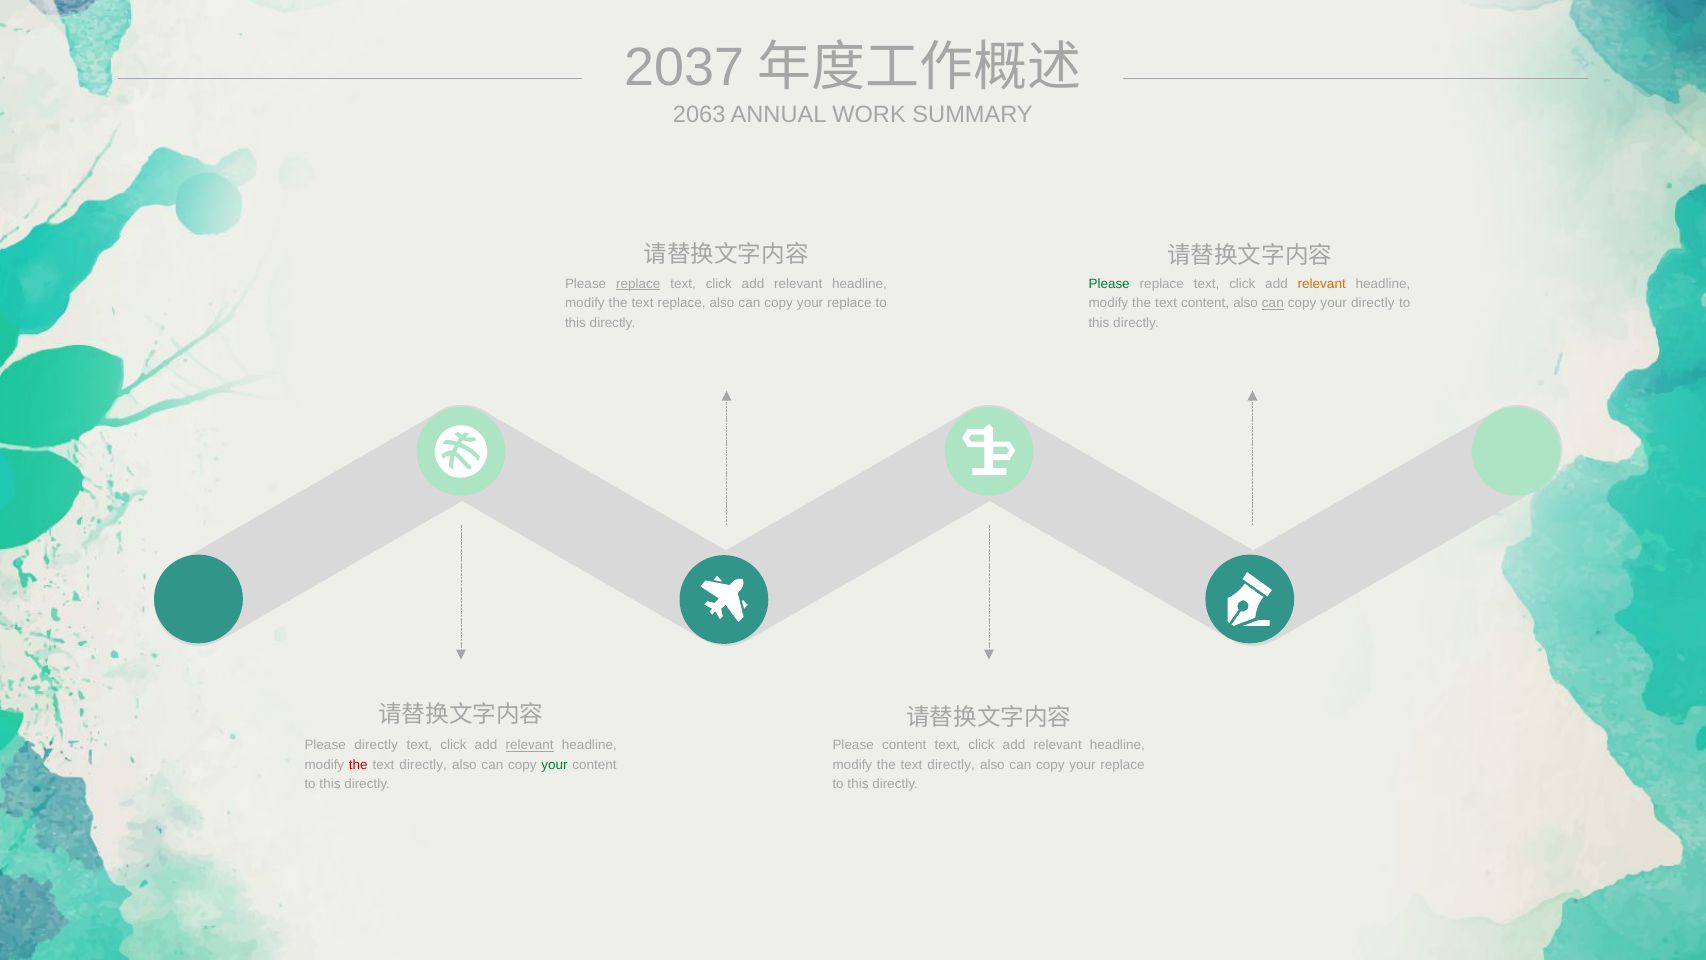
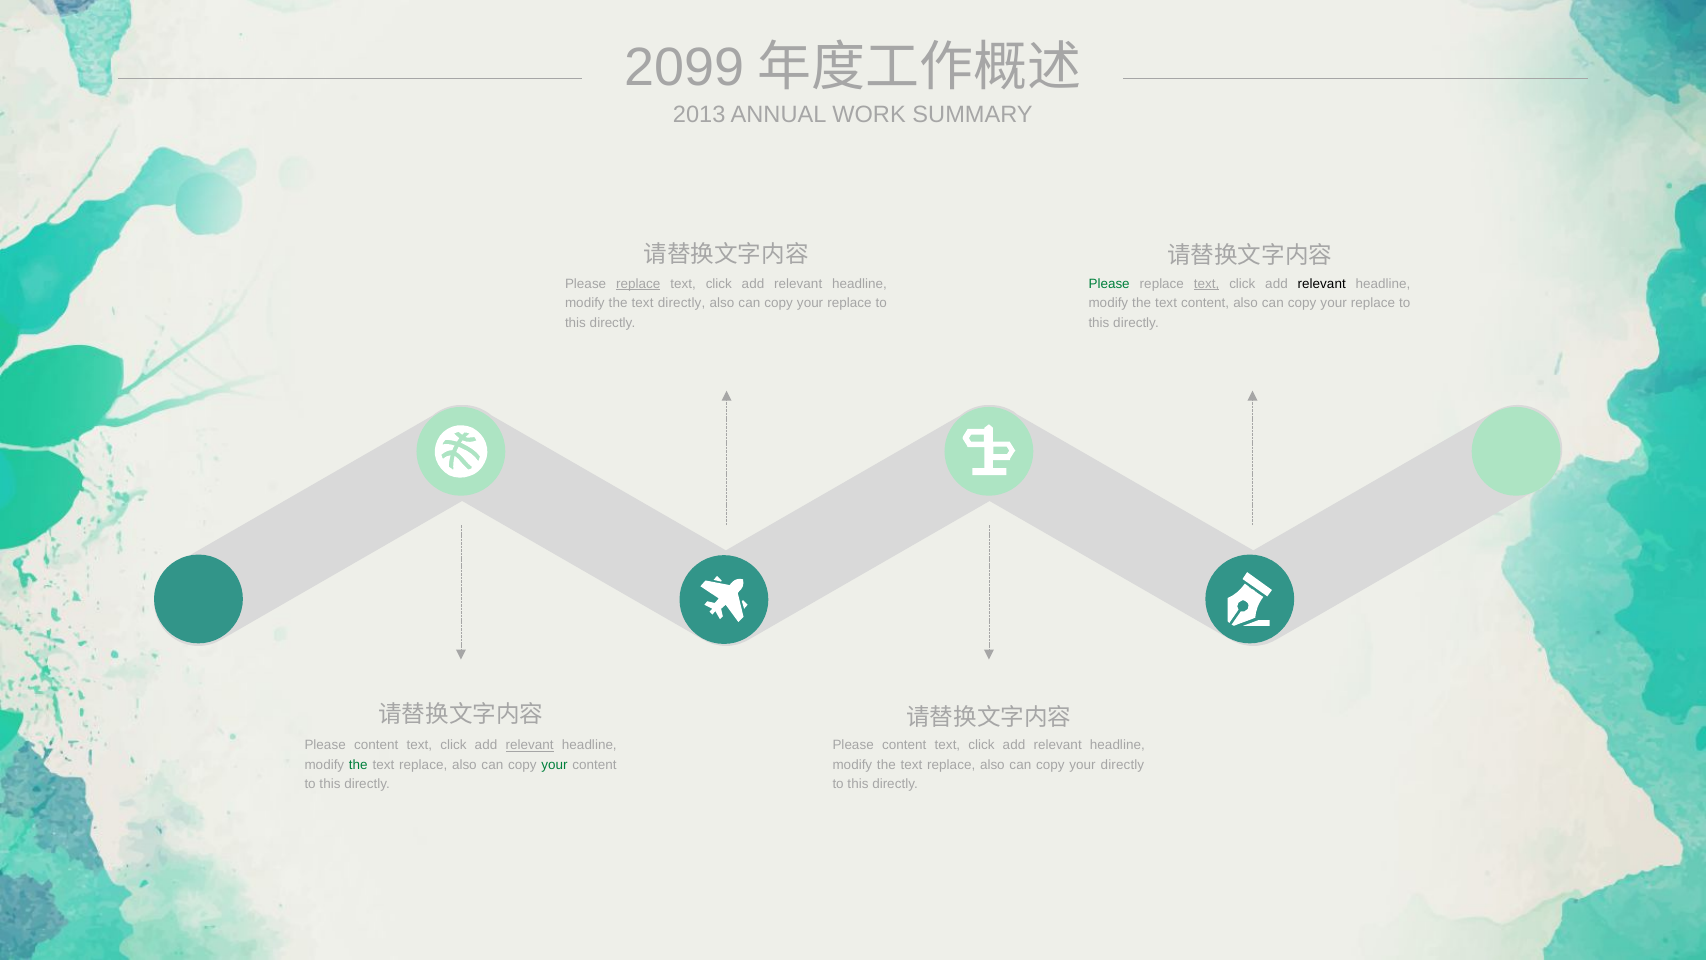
2037: 2037 -> 2099 (685, 67)
2063: 2063 -> 2013 (699, 114)
text underline: none -> present (1207, 284)
relevant colour: orange -> black (1322, 284)
text replace: replace -> directly (682, 303)
can underline: present -> none (1273, 303)
directly: directly -> replace (1373, 303)
directly: directly -> content (376, 745)
the colour: red -> green (358, 764)
directly: directly -> replace (423, 764)
directly: directly -> replace (951, 764)
replace: replace -> directly (1122, 764)
